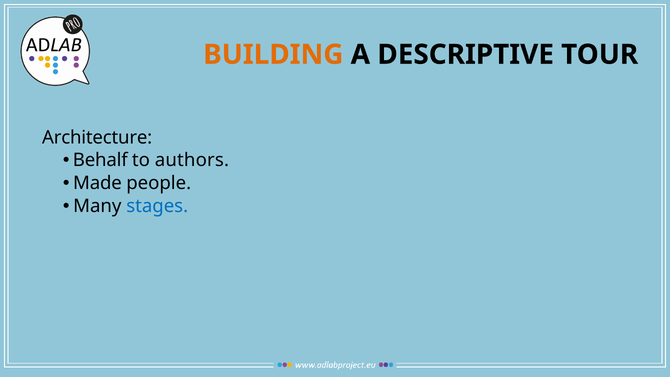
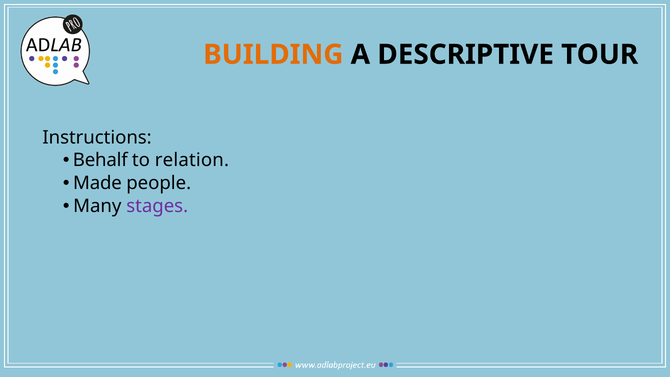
Architecture: Architecture -> Instructions (97, 138)
authors: authors -> relation (192, 160)
stages colour: blue -> purple (157, 206)
